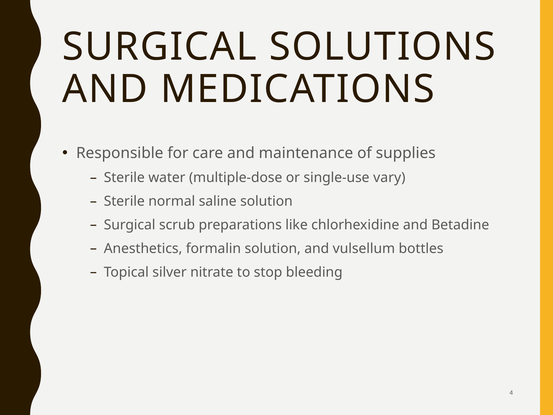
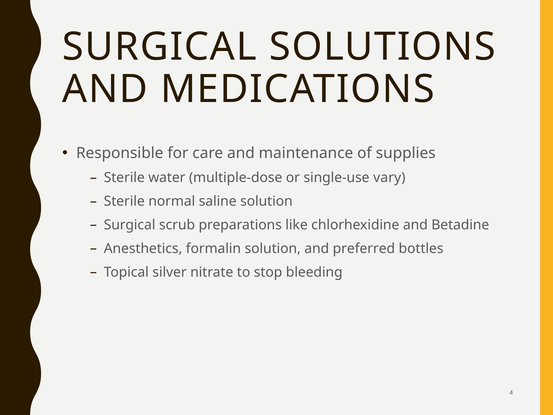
vulsellum: vulsellum -> preferred (364, 248)
